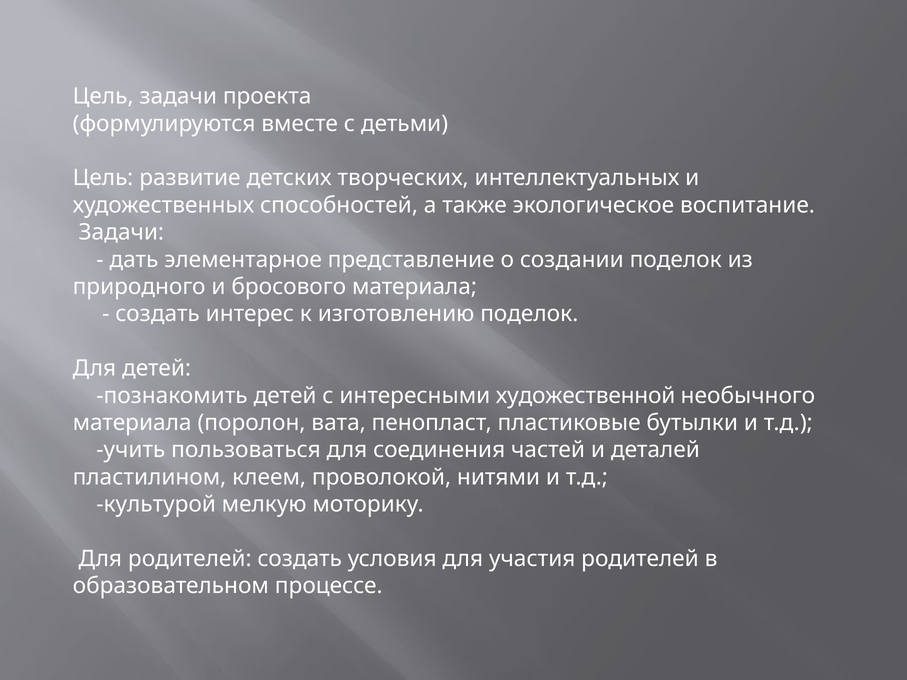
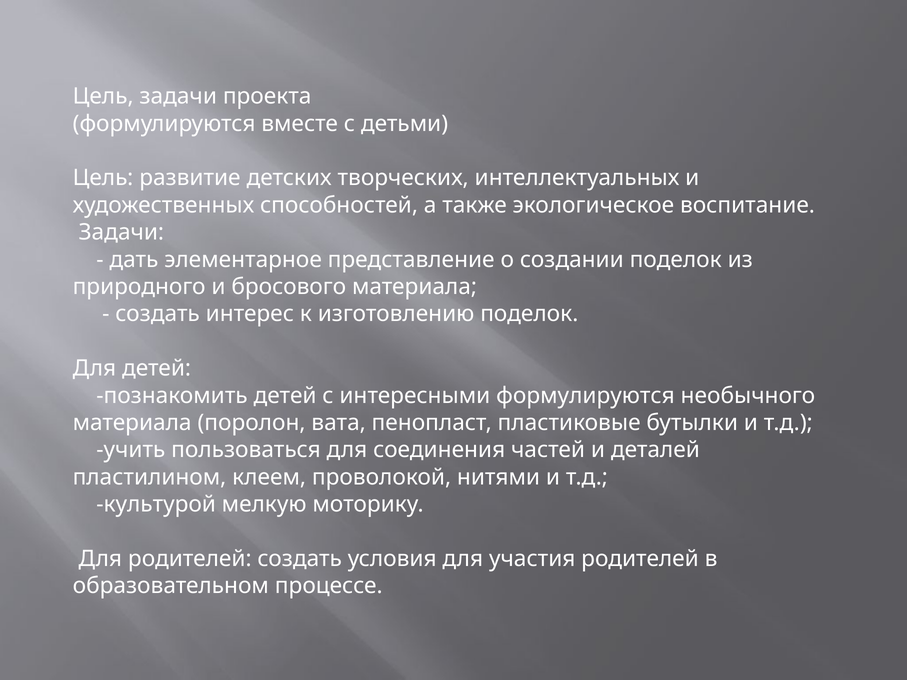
интересными художественной: художественной -> формулируются (585, 396)
